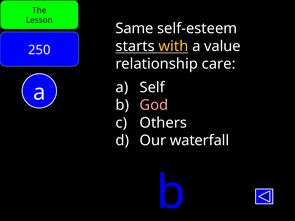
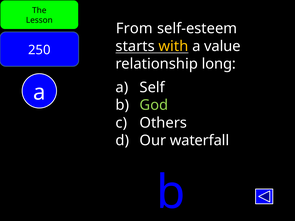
Same: Same -> From (134, 29)
care: care -> long (219, 64)
God colour: pink -> light green (154, 105)
